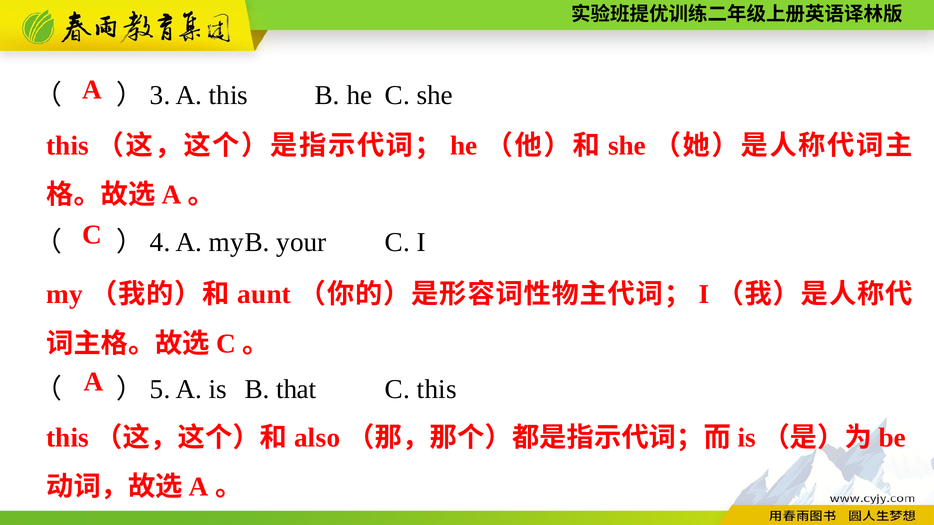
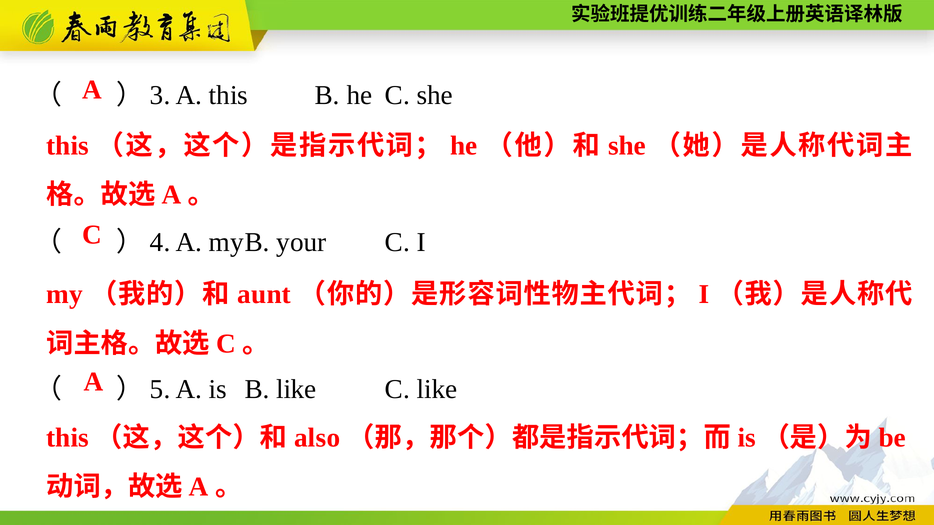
B that: that -> like (296, 390)
C this: this -> like (437, 390)
